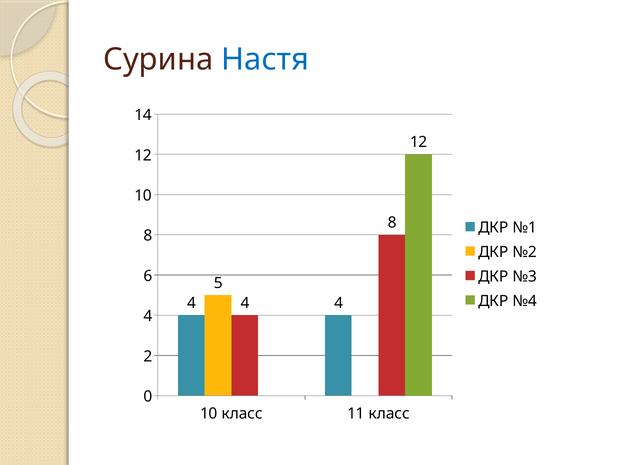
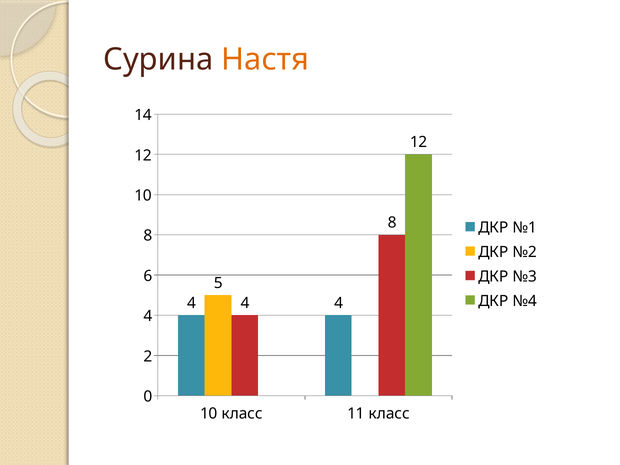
Настя colour: blue -> orange (265, 60)
